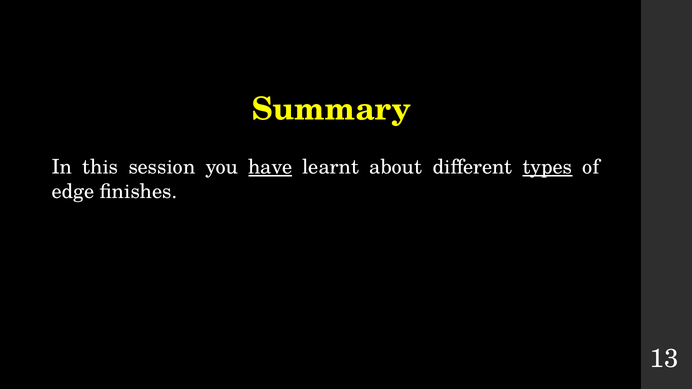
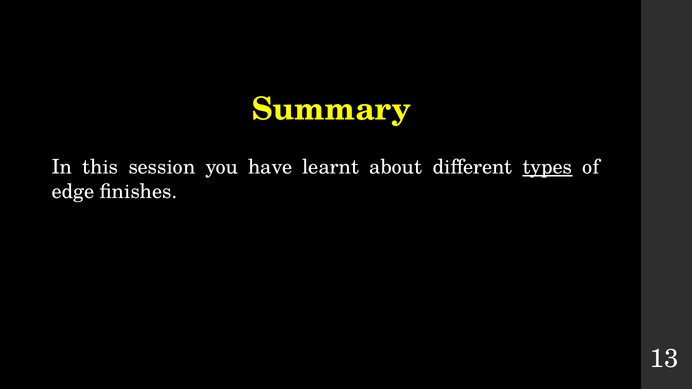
have underline: present -> none (270, 167)
